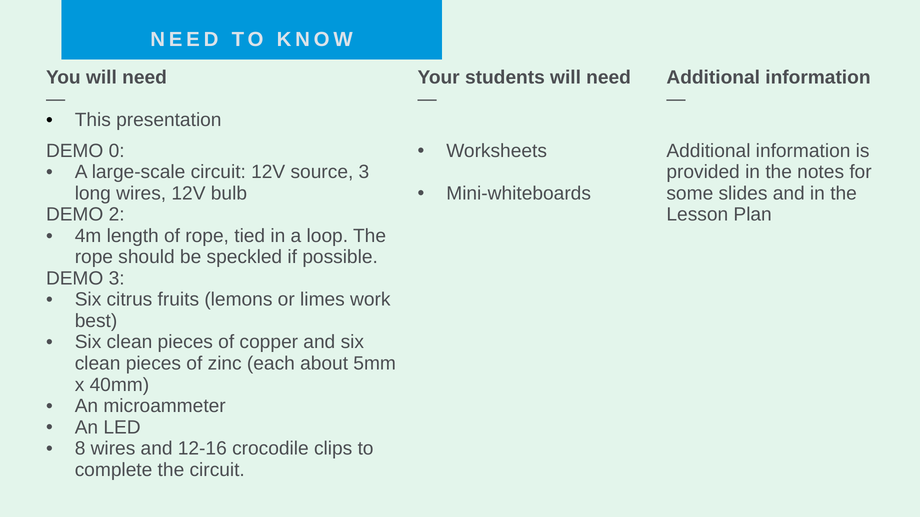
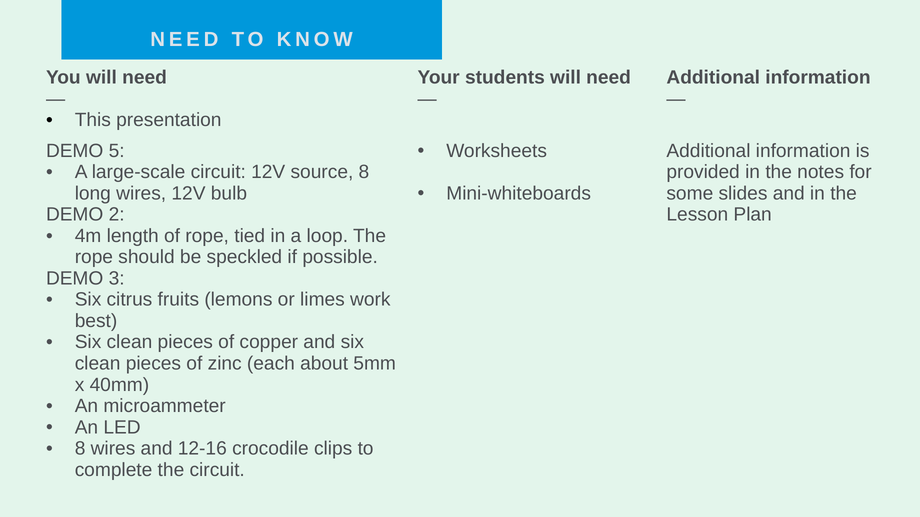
0: 0 -> 5 (117, 151)
source 3: 3 -> 8 (364, 172)
